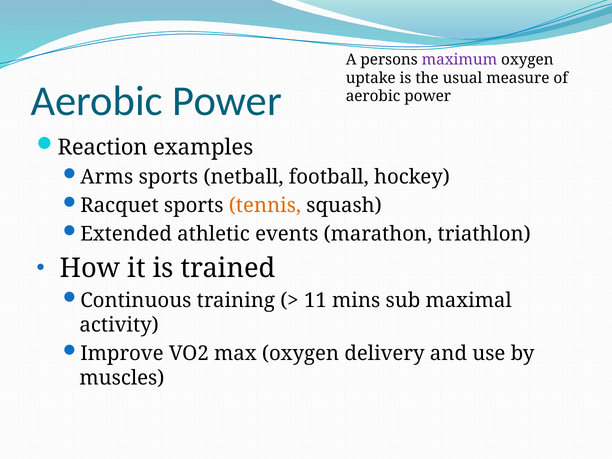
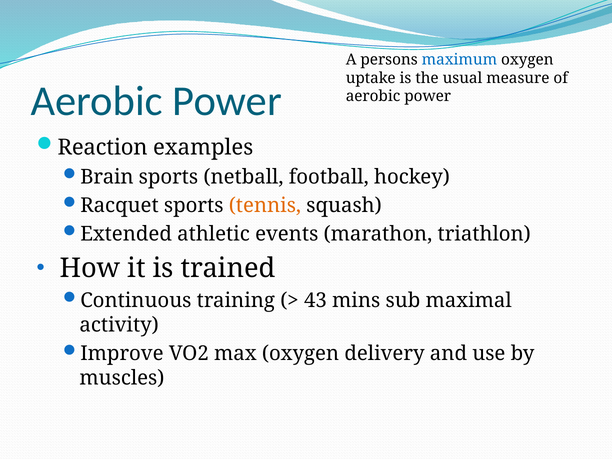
maximum colour: purple -> blue (459, 60)
Arms: Arms -> Brain (107, 177)
11: 11 -> 43 (315, 301)
